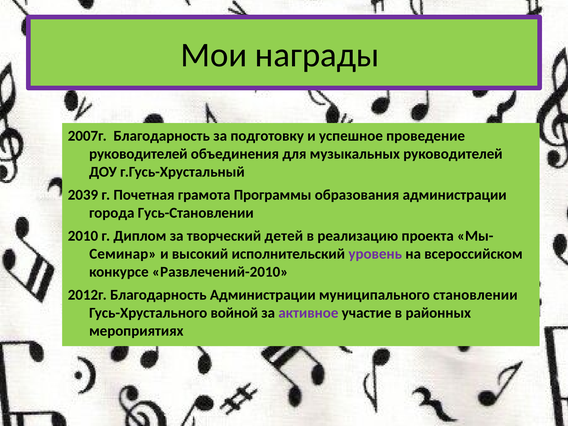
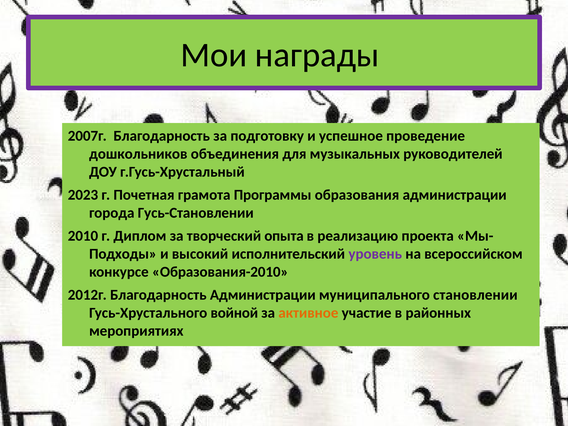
руководителей: руководителей -> дошкольников (138, 154)
2039: 2039 -> 2023 (83, 195)
детей: детей -> опыта (284, 236)
Семинар: Семинар -> Подходы (123, 254)
Развлечений-2010: Развлечений-2010 -> Образования-2010 (220, 272)
активное colour: purple -> orange (308, 313)
